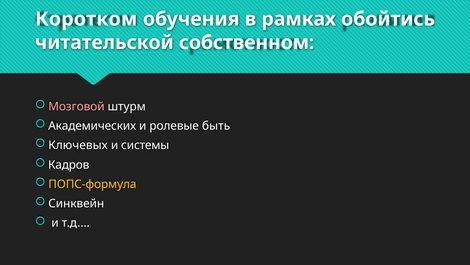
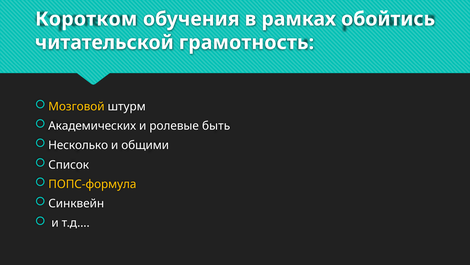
собственном: собственном -> грамотность (246, 42)
Мозговой colour: pink -> yellow (76, 106)
Ключевых: Ключевых -> Несколько (78, 145)
системы: системы -> общими (145, 145)
Кадров: Кадров -> Список (69, 164)
